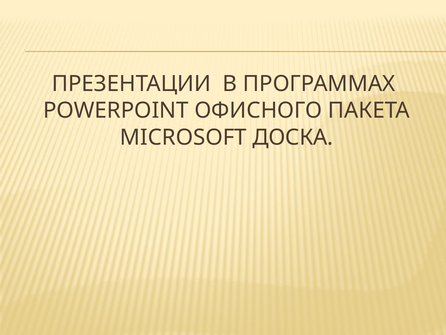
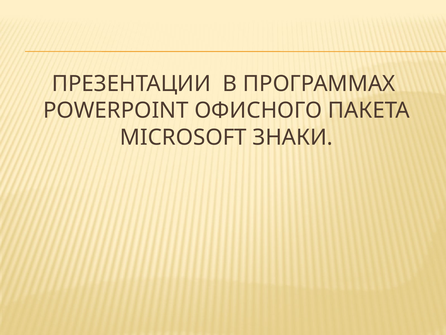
ДОСКА: ДОСКА -> ЗНАКИ (293, 137)
